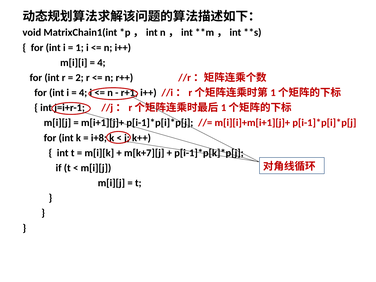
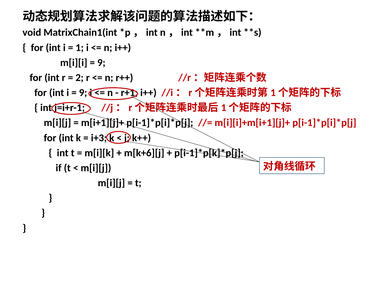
4: 4 -> 9 (101, 63)
4: 4 -> 9 (83, 93)
i+8: i+8 -> i+3 (99, 138)
m[k+7][j: m[k+7][j -> m[k+6][j (144, 153)
